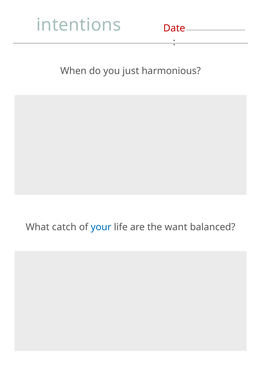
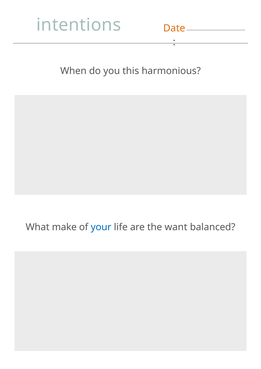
Date colour: red -> orange (174, 28)
just: just -> this (131, 71)
catch: catch -> make (64, 227)
